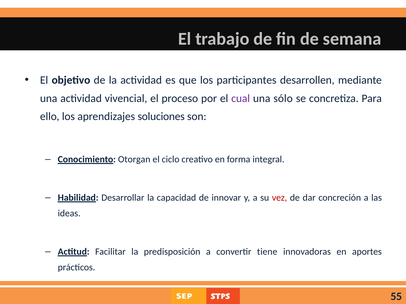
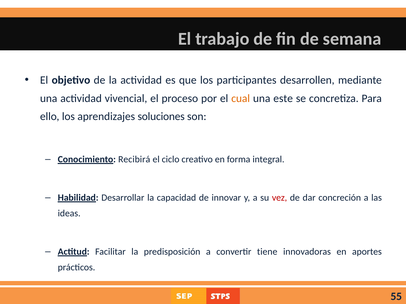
cual colour: purple -> orange (241, 99)
sólo: sólo -> este (283, 99)
Otorgan: Otorgan -> Recibirá (134, 160)
